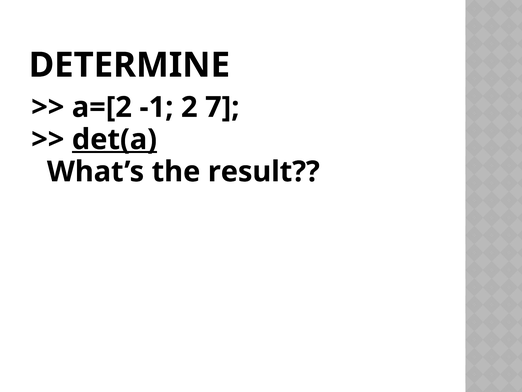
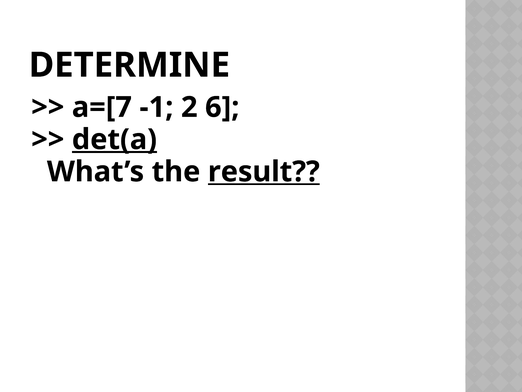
a=[2: a=[2 -> a=[7 (102, 107)
7: 7 -> 6 (222, 107)
result underline: none -> present (264, 172)
